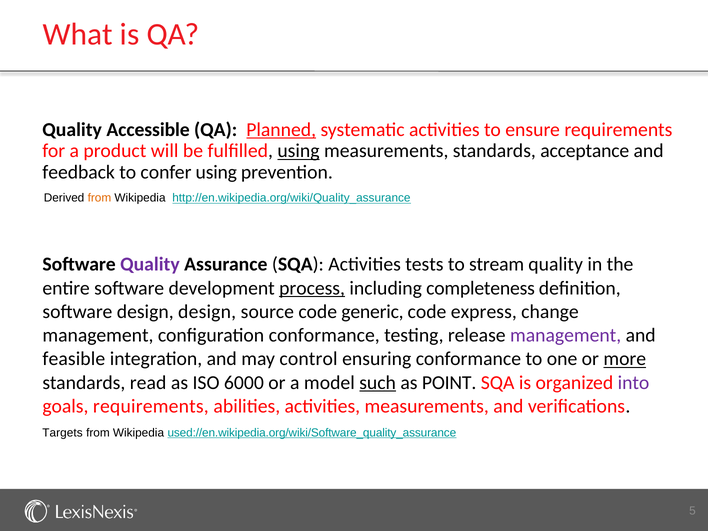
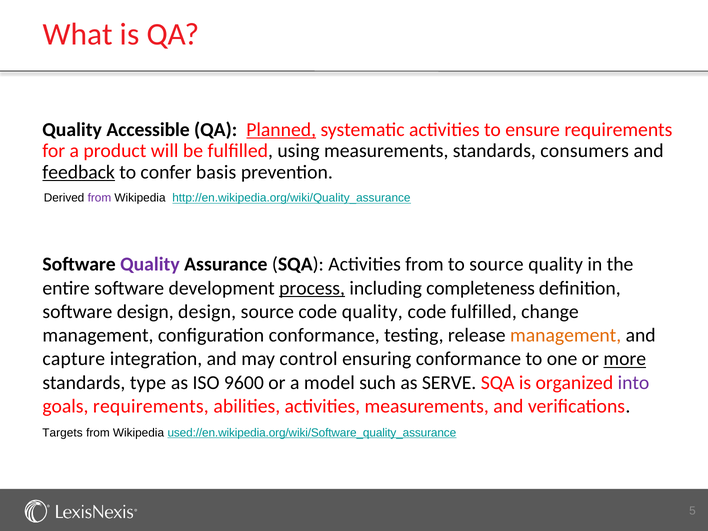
using underline: present -> none (298, 151)
acceptance: acceptance -> consumers (585, 151)
feedback underline: none -> present (79, 172)
confer using: using -> basis (216, 172)
from colour: orange -> purple (99, 198)
Activities tests: tests -> from (424, 264)
to stream: stream -> source (496, 264)
code generic: generic -> quality (372, 312)
code express: express -> fulfilled (484, 312)
management colour: purple -> orange (566, 335)
feasible: feasible -> capture (74, 359)
read: read -> type (148, 383)
6000: 6000 -> 9600 (244, 383)
such underline: present -> none (378, 383)
POINT: POINT -> SERVE (449, 383)
